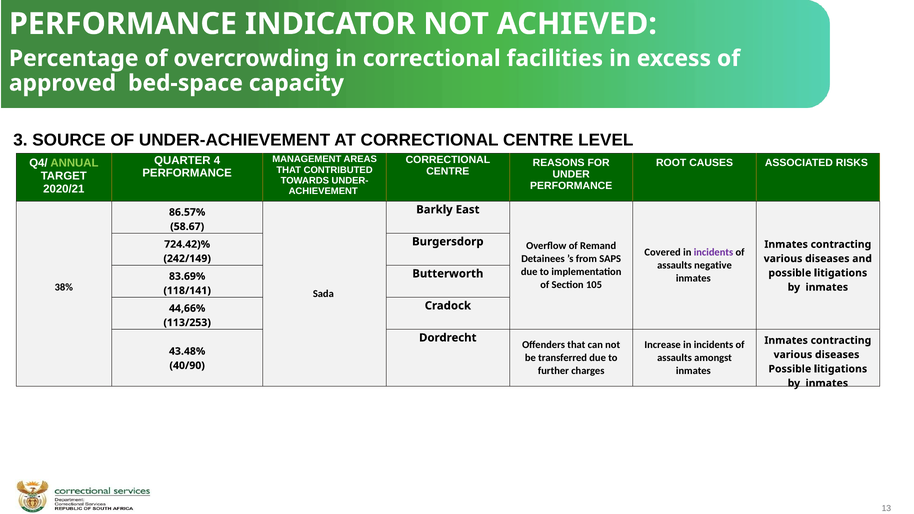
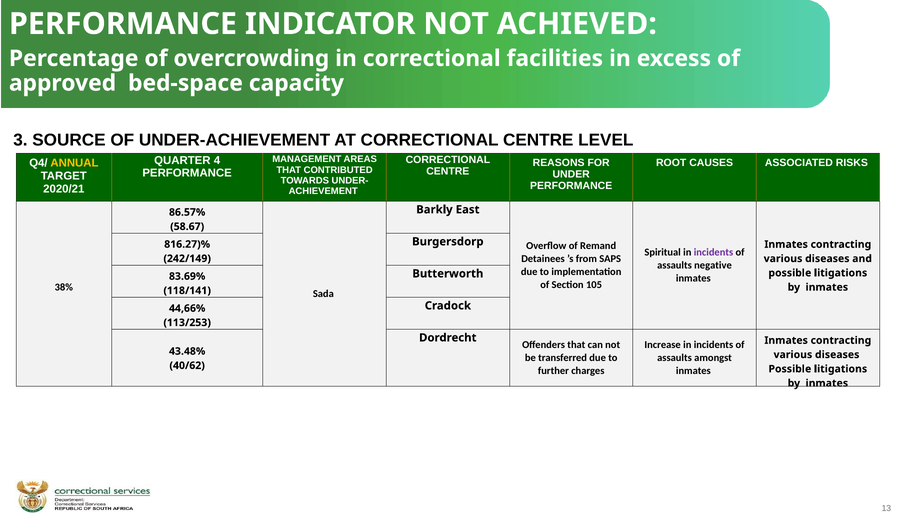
ANNUAL colour: light green -> yellow (74, 163)
724.42)%: 724.42)% -> 816.27)% (187, 244)
Covered: Covered -> Spiritual (663, 252)
40/90: 40/90 -> 40/62 (187, 366)
